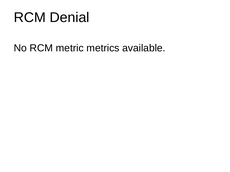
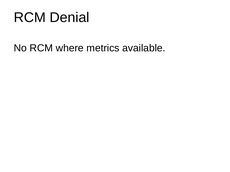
metric: metric -> where (70, 48)
